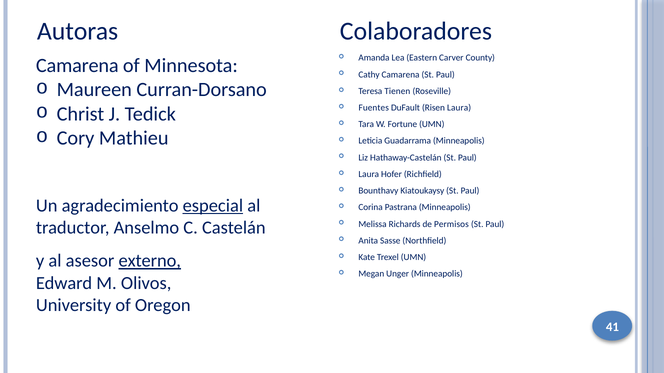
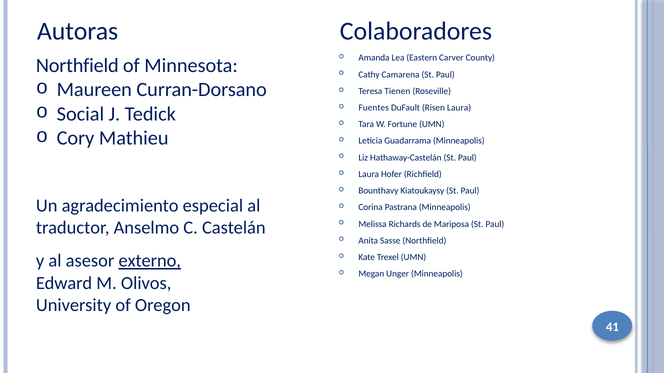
Camarena: Camarena -> Northfield (77, 65)
Christ: Christ -> Social (80, 114)
especial underline: present -> none (213, 206)
Permisos: Permisos -> Mariposa (451, 224)
